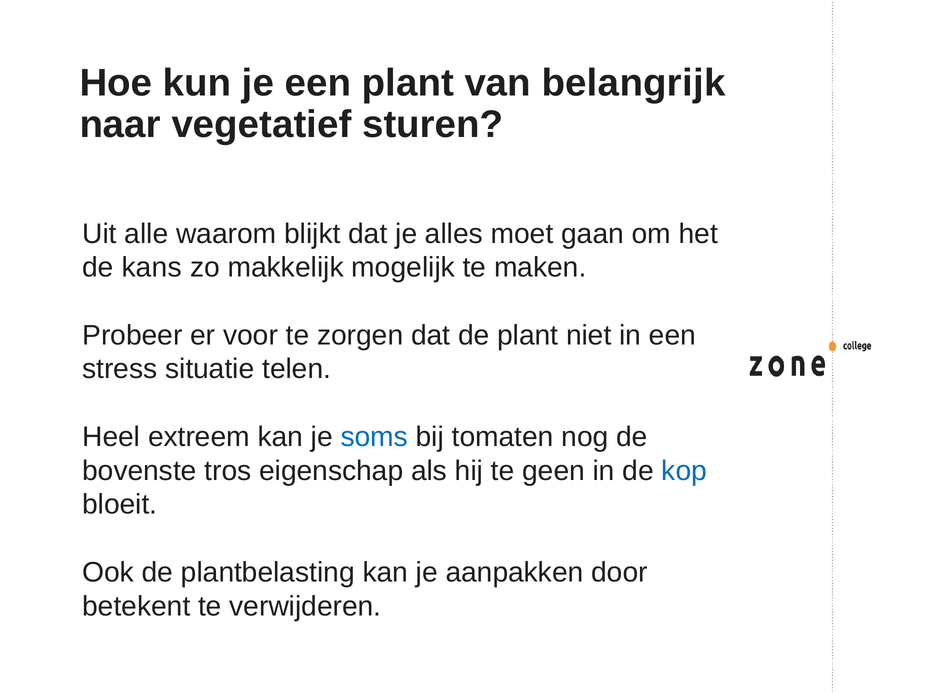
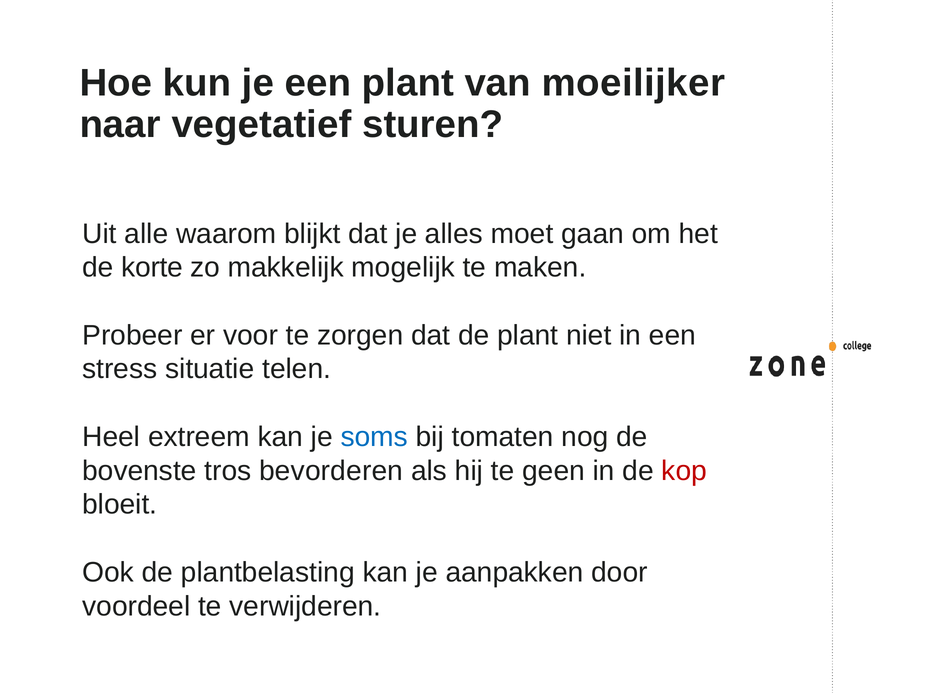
belangrijk: belangrijk -> moeilijker (633, 83)
kans: kans -> korte (152, 268)
eigenschap: eigenschap -> bevorderen (331, 471)
kop colour: blue -> red (684, 471)
betekent: betekent -> voordeel (136, 607)
